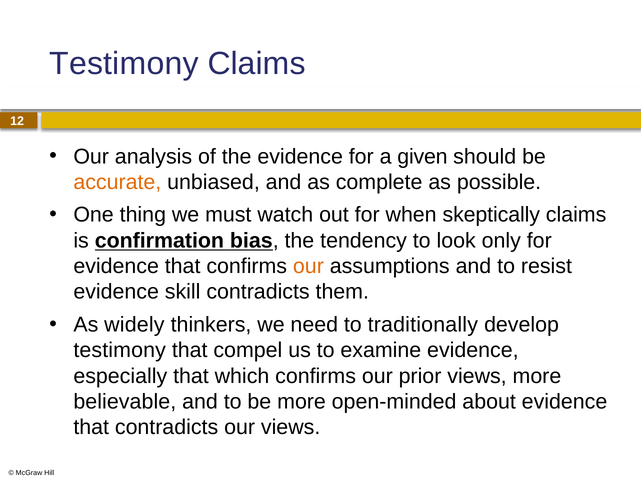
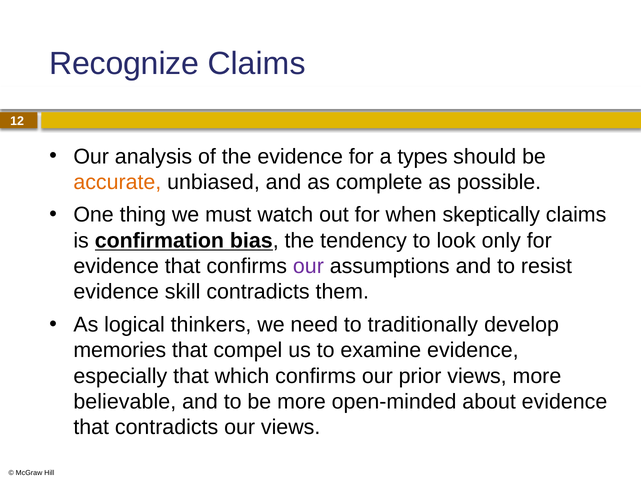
Testimony: Testimony -> Recognize (124, 64)
given: given -> types (422, 156)
our colour: orange -> purple (308, 266)
widely: widely -> logical (134, 324)
testimony: testimony -> memories (120, 350)
